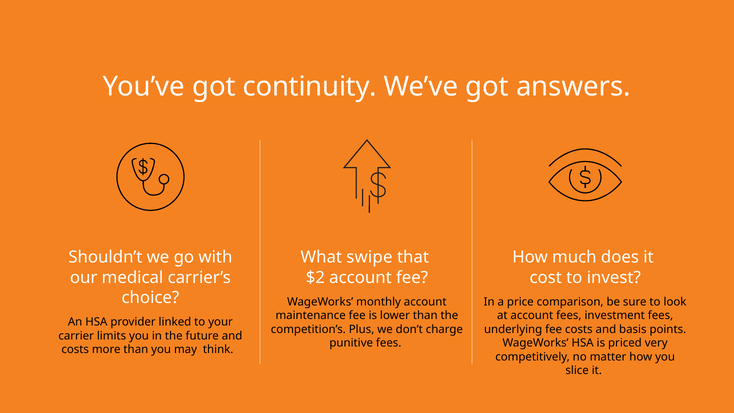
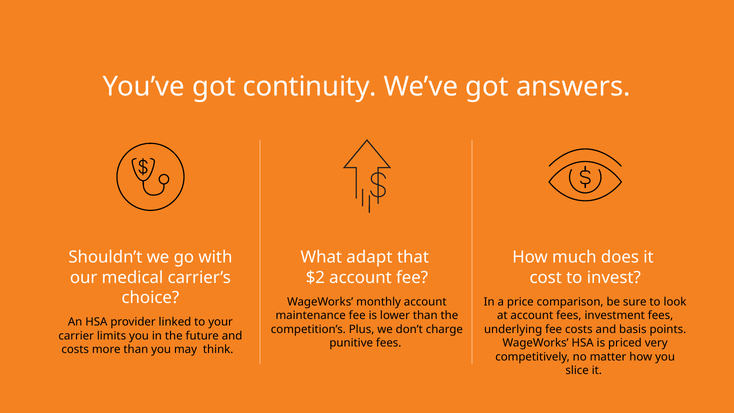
swipe: swipe -> adapt (369, 257)
